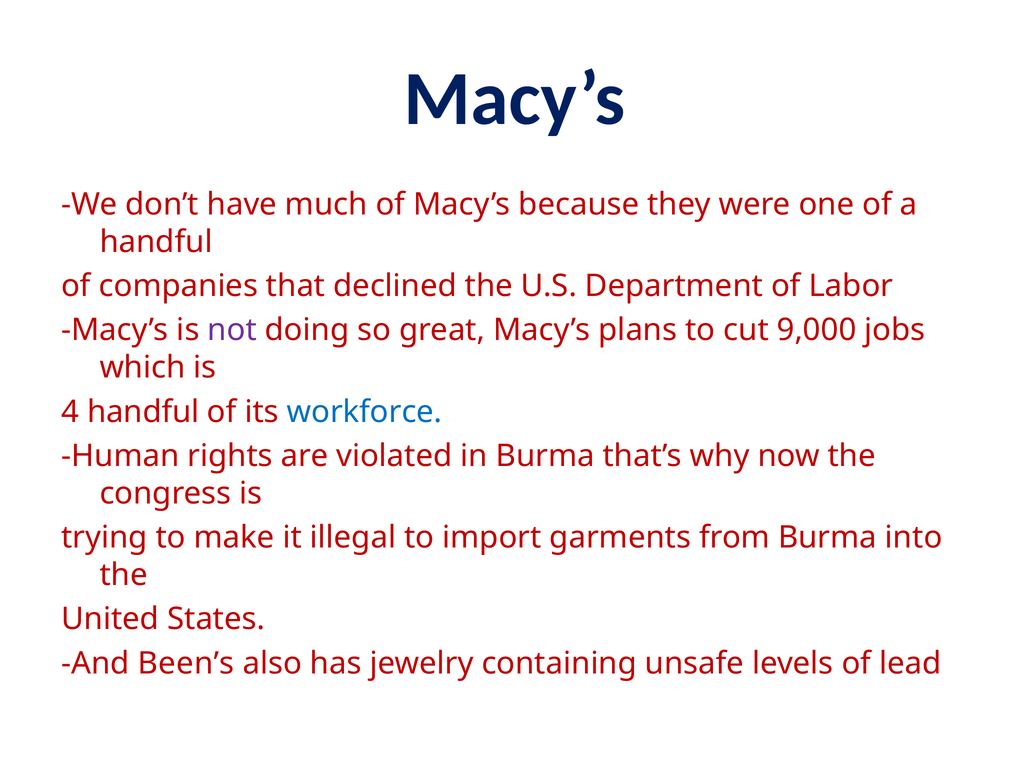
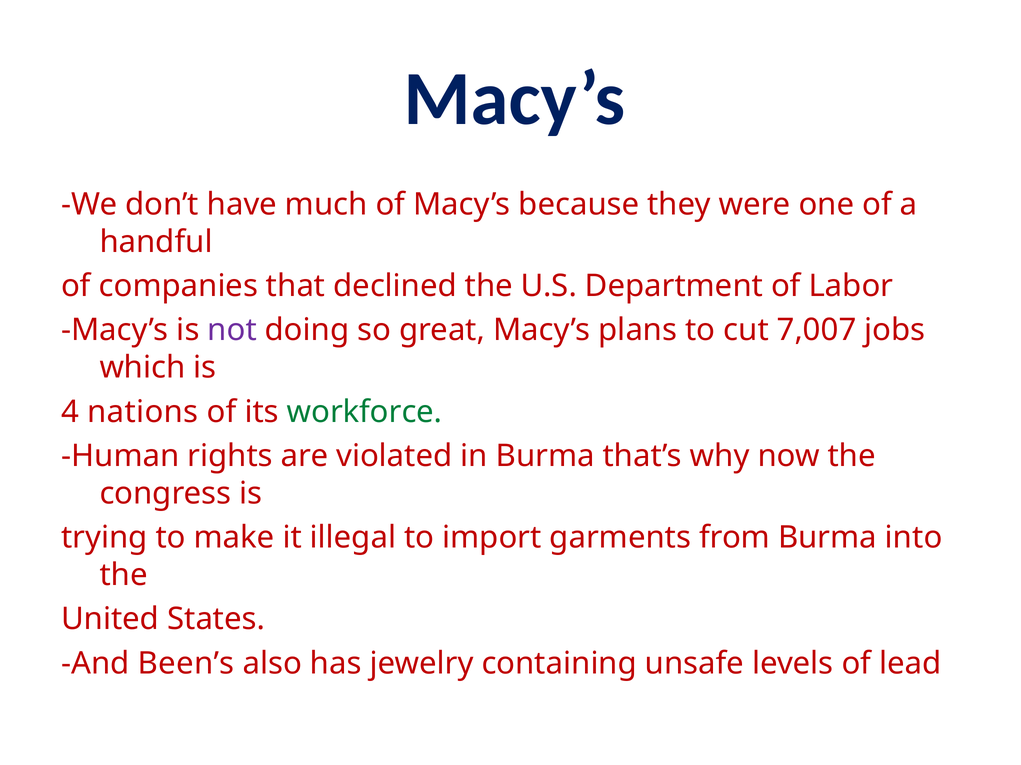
9,000: 9,000 -> 7,007 (817, 331)
4 handful: handful -> nations (143, 412)
workforce colour: blue -> green (365, 412)
